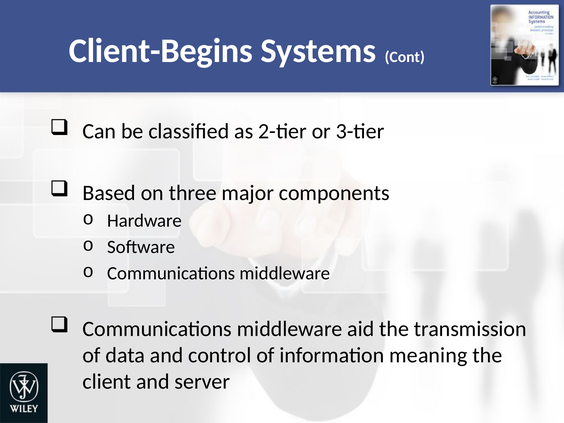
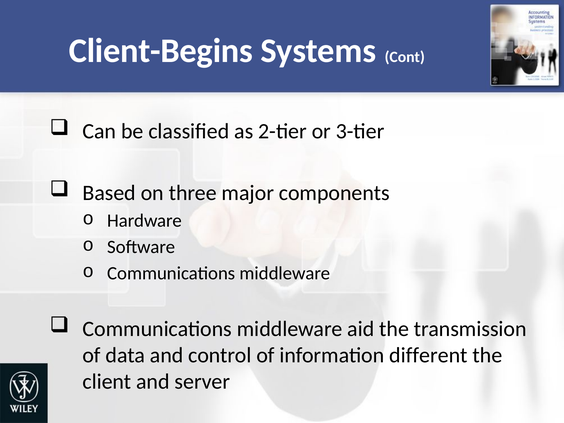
meaning: meaning -> different (428, 355)
